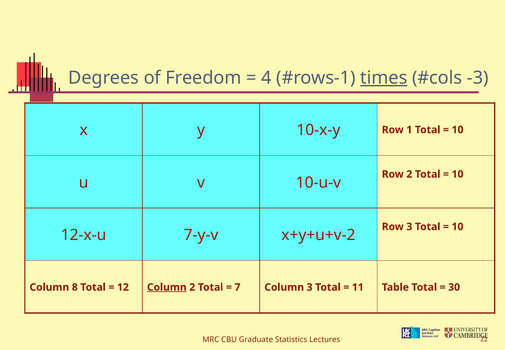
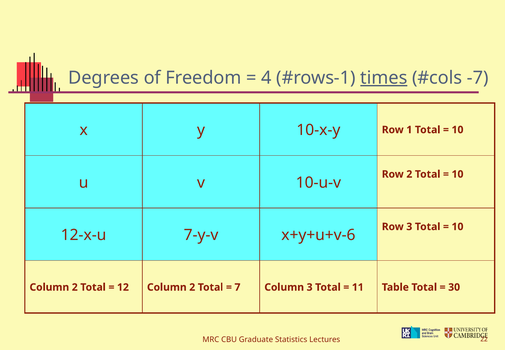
-3: -3 -> -7 (478, 78)
x+y+u+v-2: x+y+u+v-2 -> x+y+u+v-6 (318, 235)
8: 8 -> 2 (75, 287)
Column underline: present -> none (167, 287)
